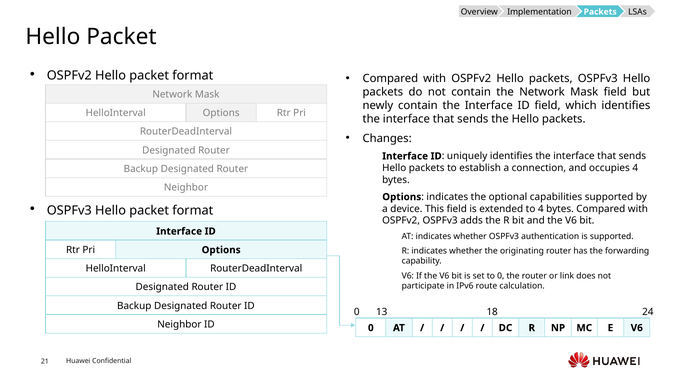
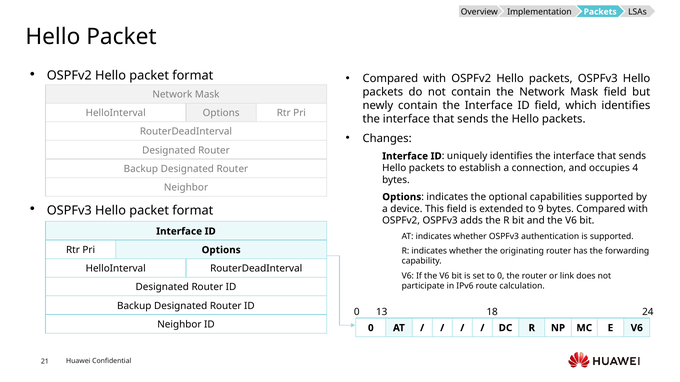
to 4: 4 -> 9 (541, 209)
